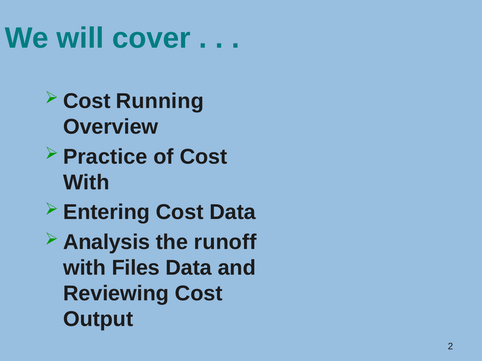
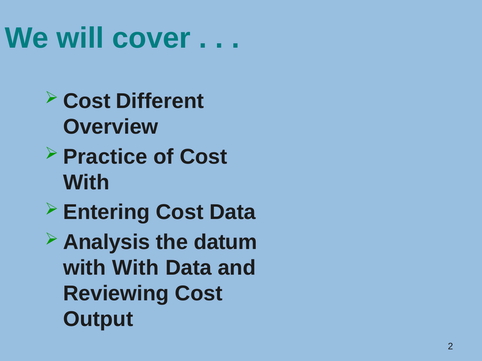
Running: Running -> Different (160, 101)
runoff: runoff -> datum (226, 243)
with Files: Files -> With (136, 268)
